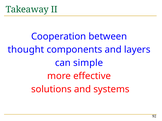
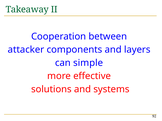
thought: thought -> attacker (26, 50)
